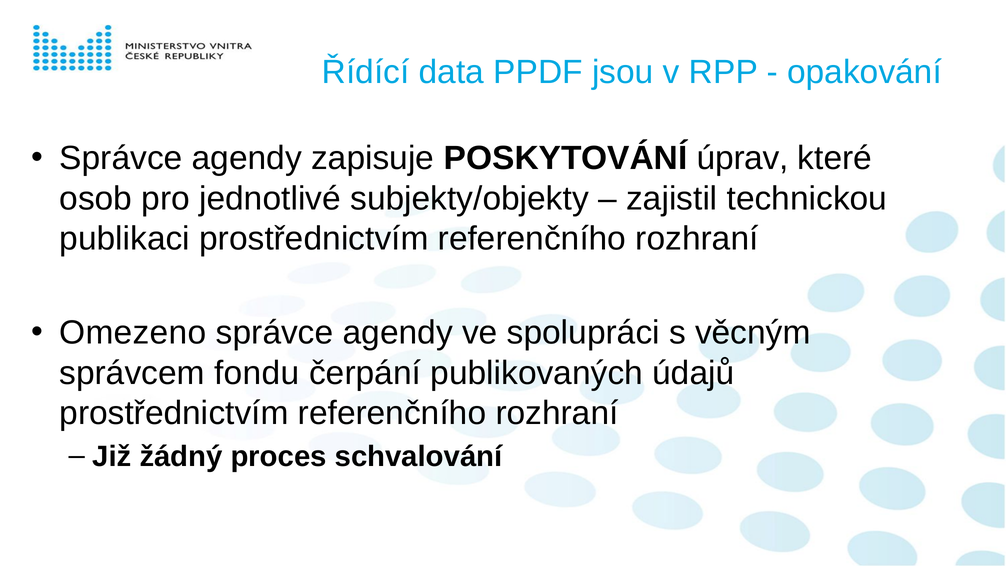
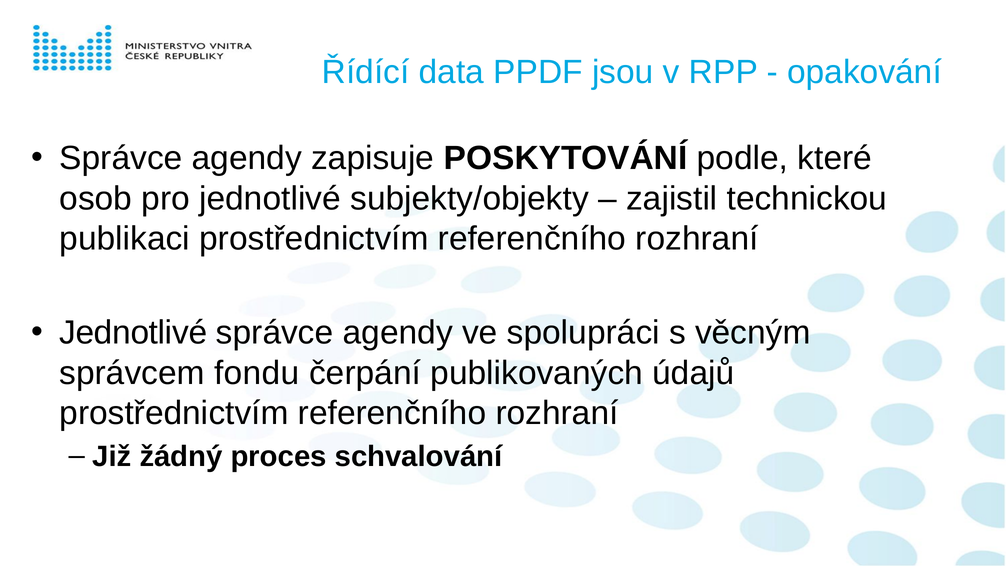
úprav: úprav -> podle (742, 158)
Omezeno: Omezeno -> Jednotlivé (133, 333)
